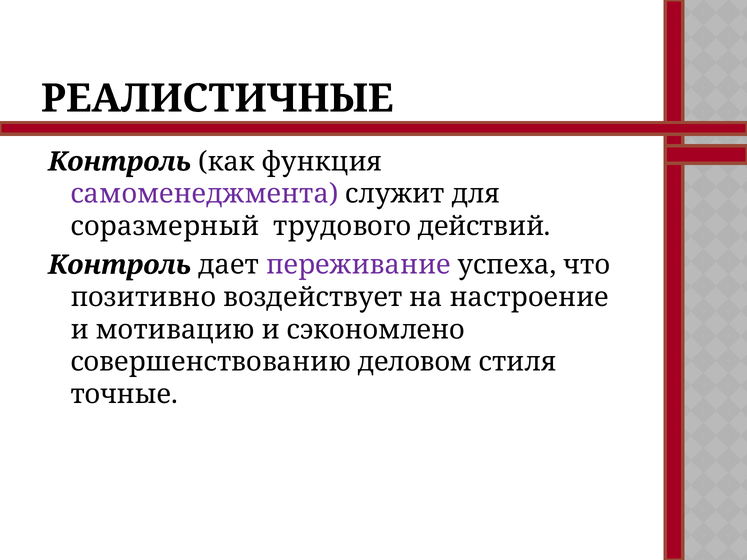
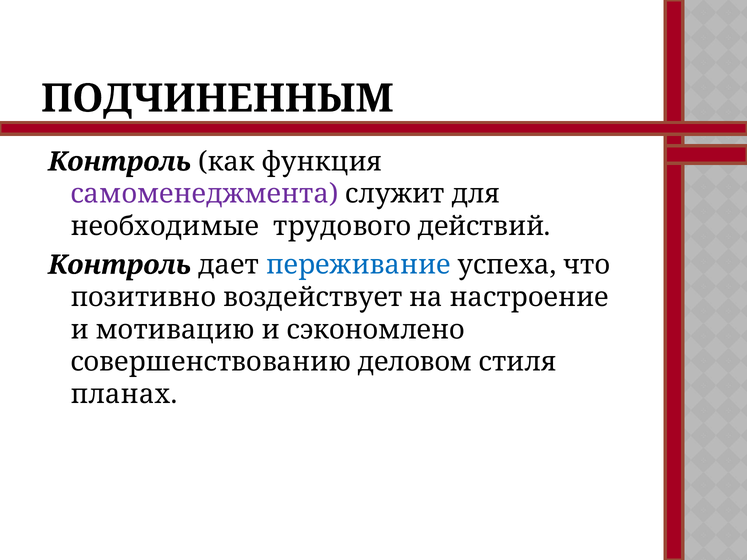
РЕАЛИСТИЧНЫЕ: РЕАЛИСТИЧНЫЕ -> ПОДЧИНЕННЫМ (217, 99)
соразмерный: соразмерный -> необходимые (165, 226)
переживание colour: purple -> blue (358, 265)
точные: точные -> планах (124, 394)
